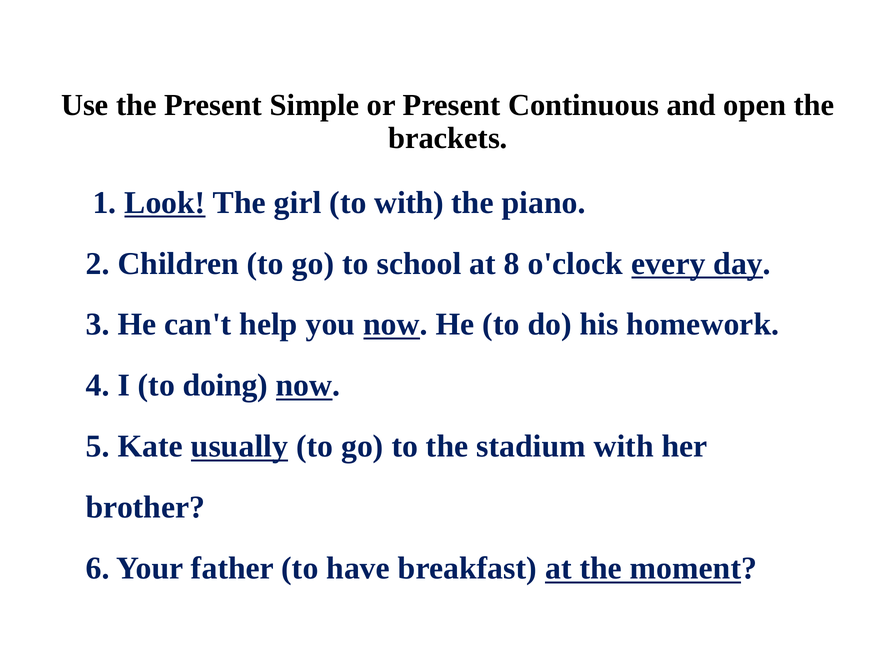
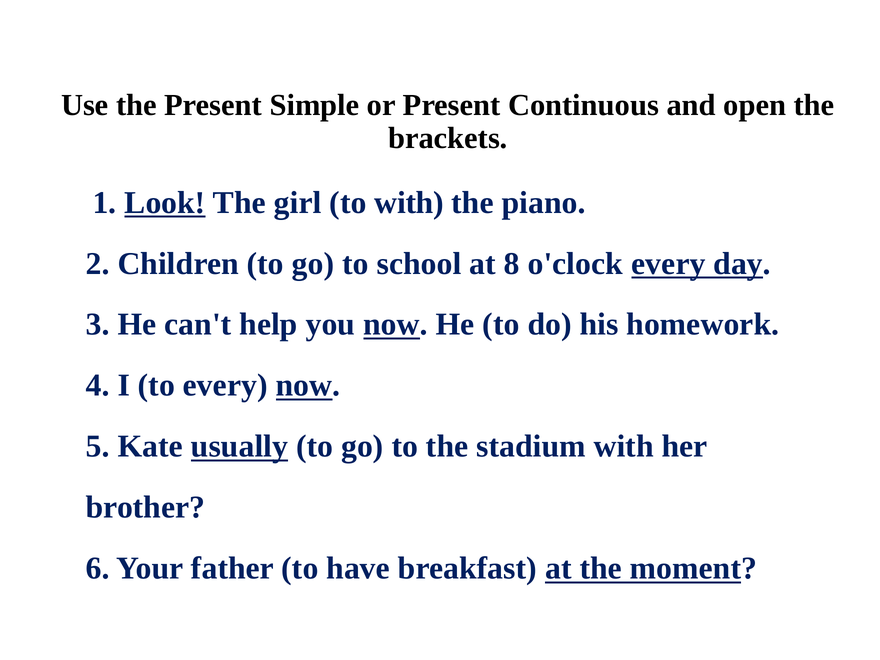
to doing: doing -> every (225, 385)
